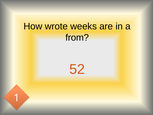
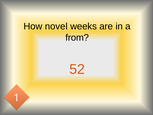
wrote: wrote -> novel (56, 26)
